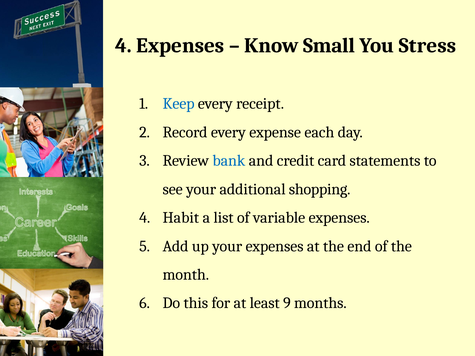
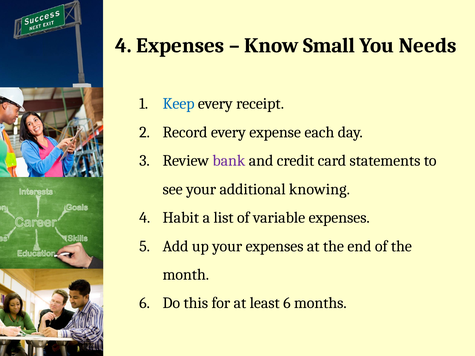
Stress: Stress -> Needs (428, 45)
bank colour: blue -> purple (229, 161)
shopping: shopping -> knowing (319, 189)
least 9: 9 -> 6 (287, 303)
